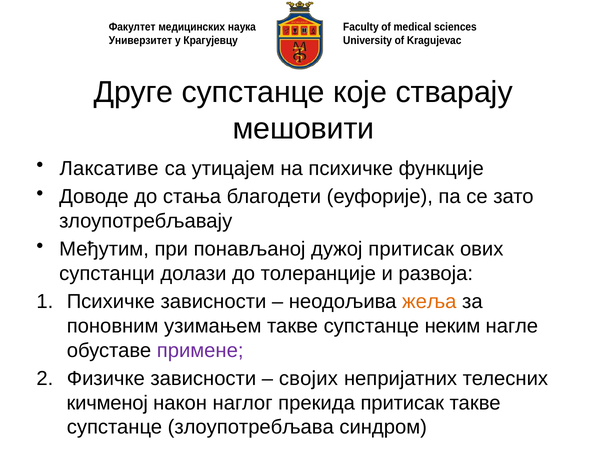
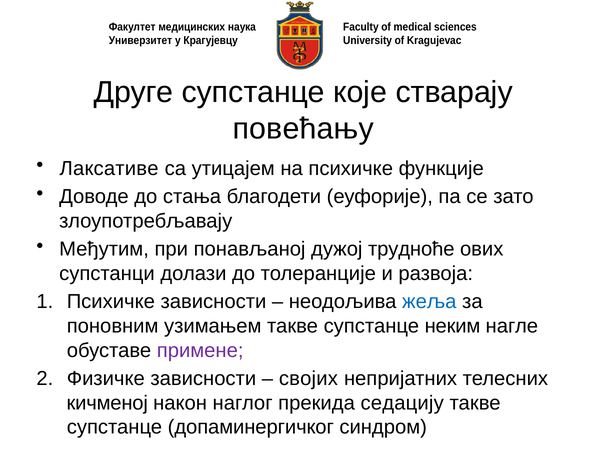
мешовити: мешовити -> повећању (303, 129)
дужој притисак: притисак -> трудноће (411, 249)
жеља colour: orange -> blue (429, 302)
прекида притисак: притисак -> седацију (402, 403)
злоупотребљава: злоупотребљава -> допаминергичког (251, 427)
